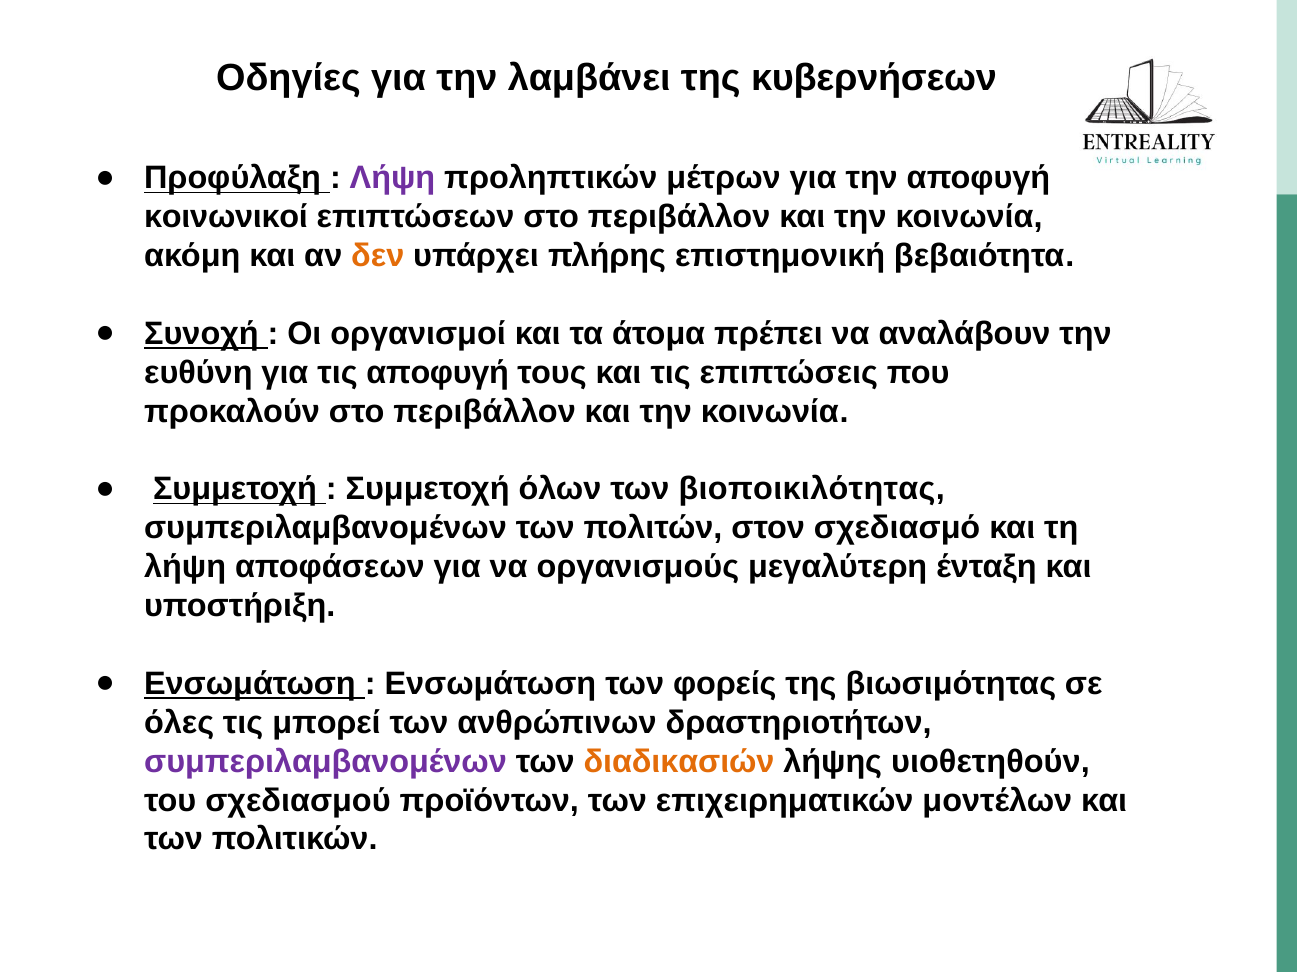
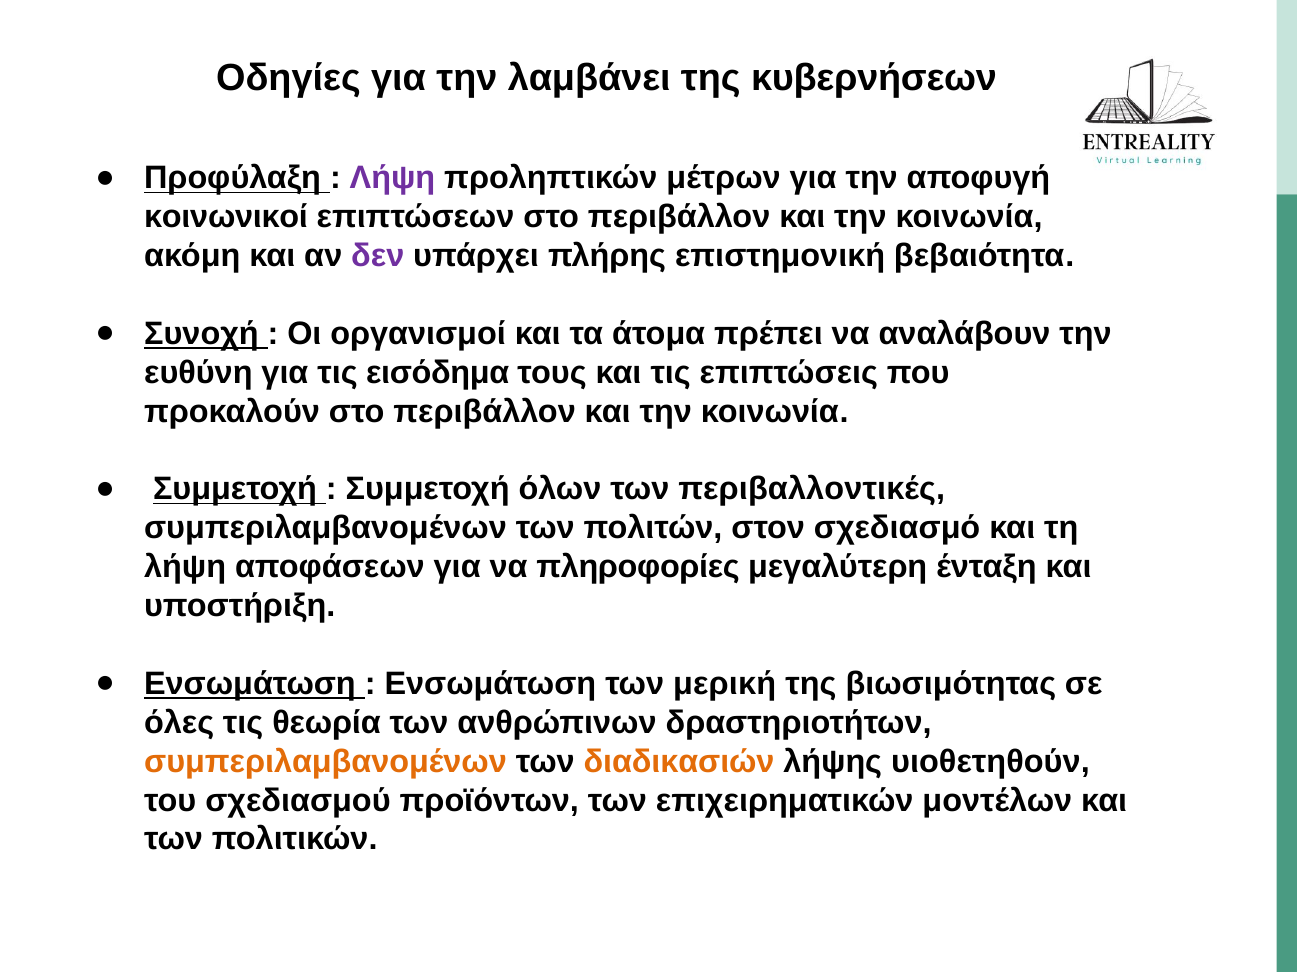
δεν colour: orange -> purple (378, 256)
τις αποφυγή: αποφυγή -> εισόδημα (438, 373)
βιοποικιλότητας: βιοποικιλότητας -> περιβαλλοντικές (812, 490)
οργανισμούς: οργανισμούς -> πληροφορίες (638, 567)
φορείς: φορείς -> μερική (725, 684)
μπορεί: μπορεί -> θεωρία (327, 723)
συμπεριλαμβανομένων colour: purple -> orange (326, 762)
